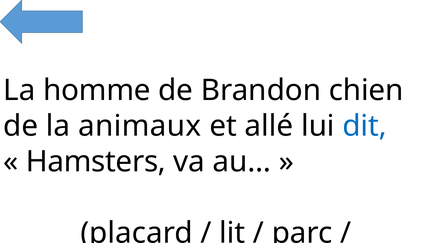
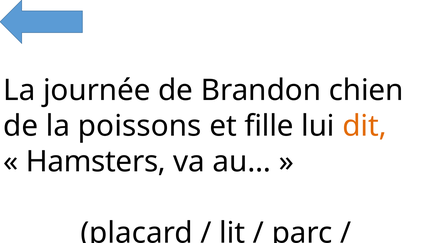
homme: homme -> journée (97, 91)
animaux: animaux -> poissons (140, 126)
allé: allé -> fille (269, 126)
dit colour: blue -> orange (365, 126)
